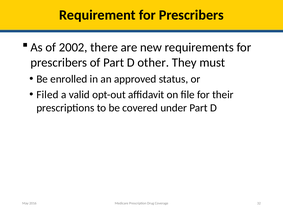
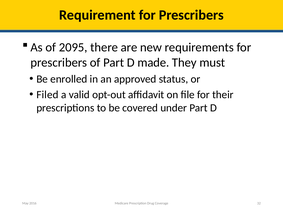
2002: 2002 -> 2095 (73, 47)
other: other -> made (153, 62)
